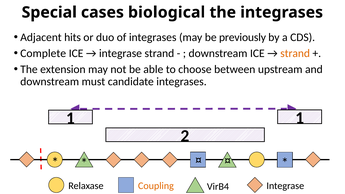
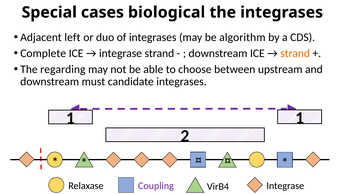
hits: hits -> left (72, 37)
previously: previously -> algorithm (242, 37)
extension: extension -> regarding (63, 69)
Coupling colour: orange -> purple (156, 186)
